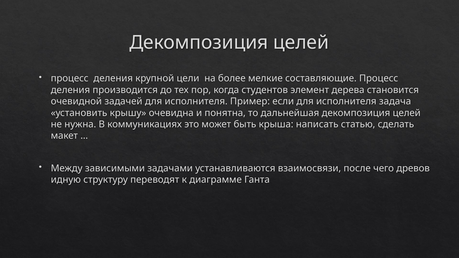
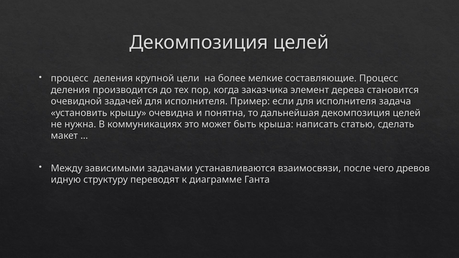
студентов: студентов -> заказчика (265, 90)
